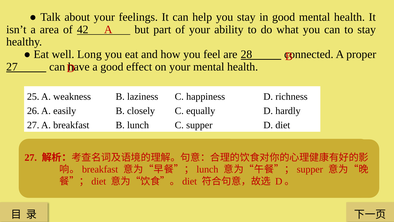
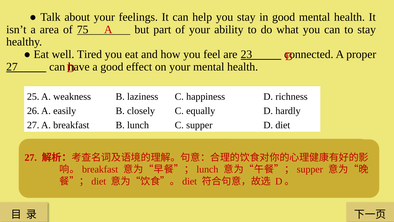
42: 42 -> 75 (83, 29)
Long: Long -> Tired (90, 54)
28: 28 -> 23 (246, 54)
